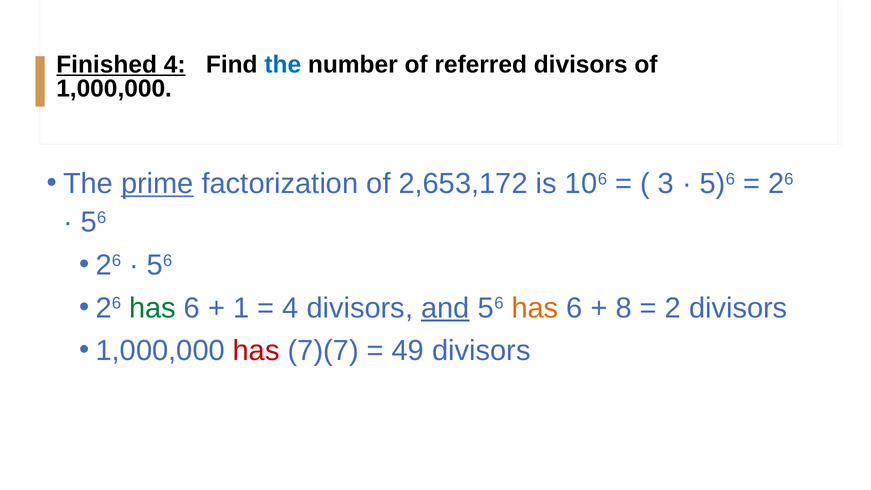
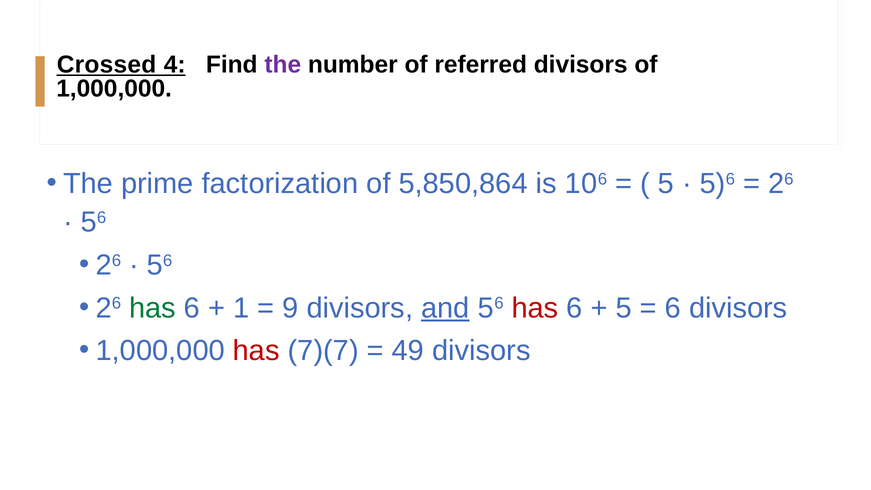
Finished: Finished -> Crossed (107, 65)
the colour: blue -> purple (283, 65)
prime underline: present -> none (157, 184)
2,653,172: 2,653,172 -> 5,850,864 (463, 184)
3: 3 -> 5 (666, 184)
4: 4 -> 9 (290, 308)
has colour: orange -> red (535, 308)
8: 8 -> 5 (624, 308)
2: 2 -> 6 (673, 308)
